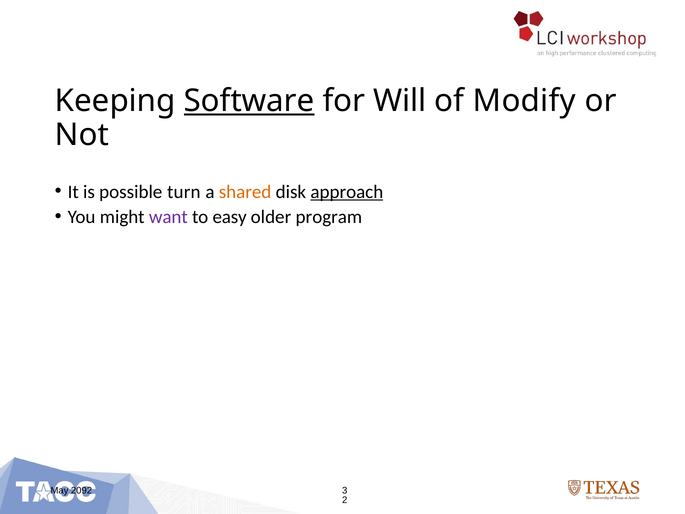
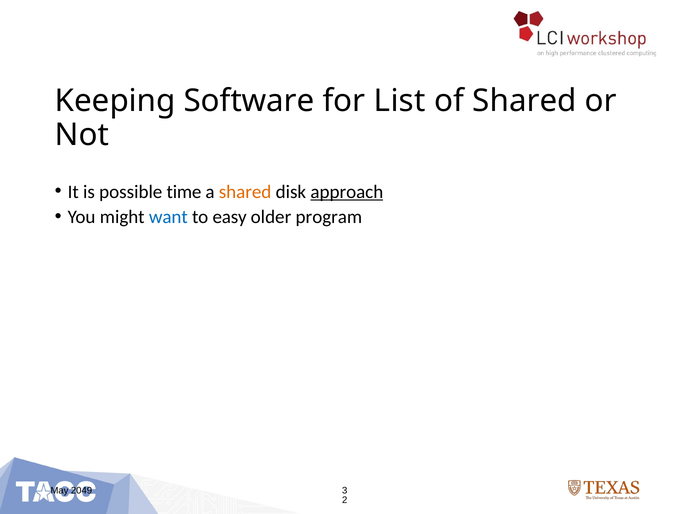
Software underline: present -> none (249, 101)
Will: Will -> List (400, 101)
of Modify: Modify -> Shared (525, 101)
turn: turn -> time (184, 192)
want colour: purple -> blue (168, 217)
2092: 2092 -> 2049 (82, 490)
